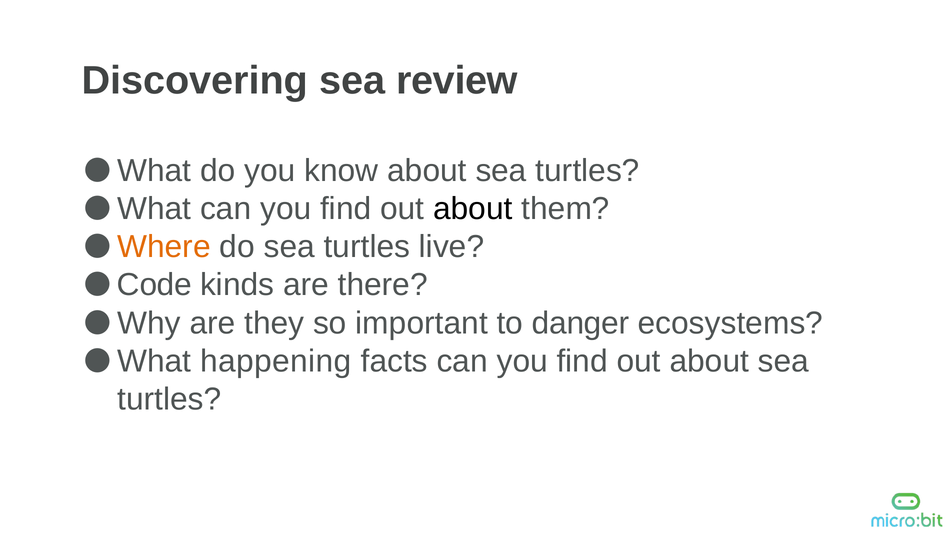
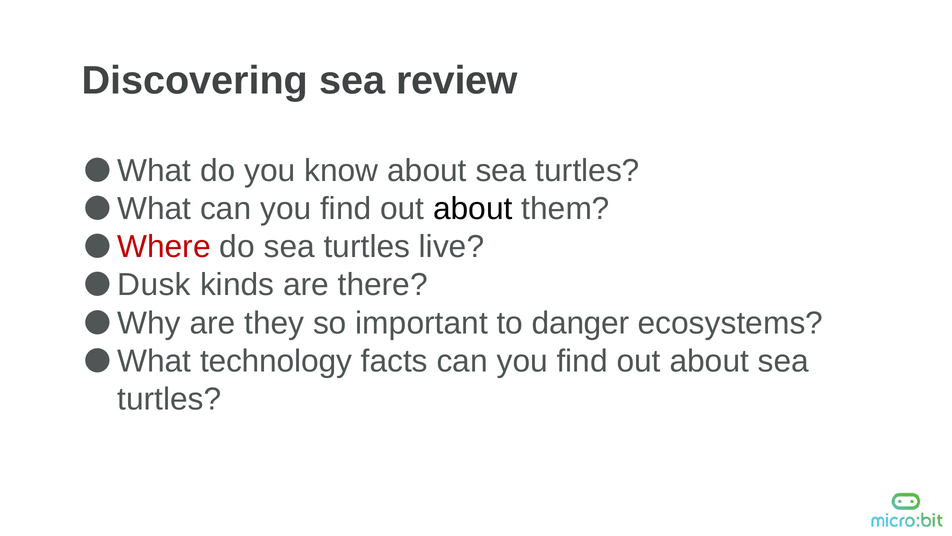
Where colour: orange -> red (164, 247)
Code: Code -> Dusk (154, 285)
happening: happening -> technology (276, 361)
